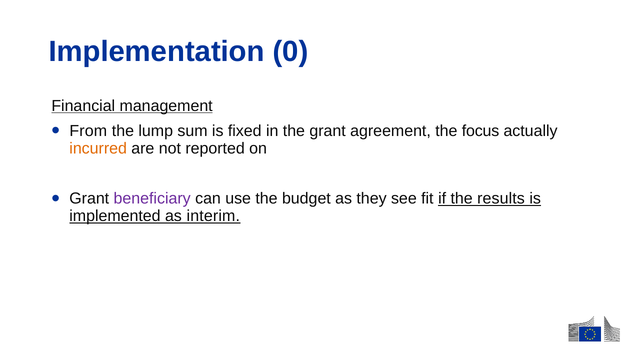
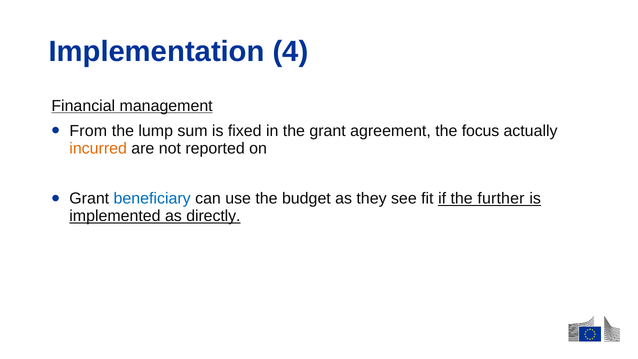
0: 0 -> 4 (291, 51)
beneficiary colour: purple -> blue (152, 199)
results: results -> further (501, 199)
interim: interim -> directly (213, 216)
